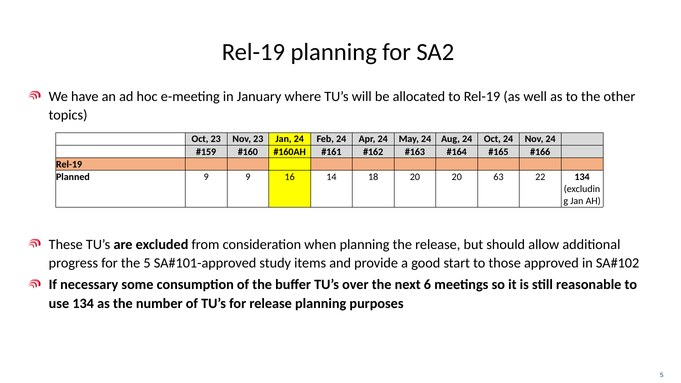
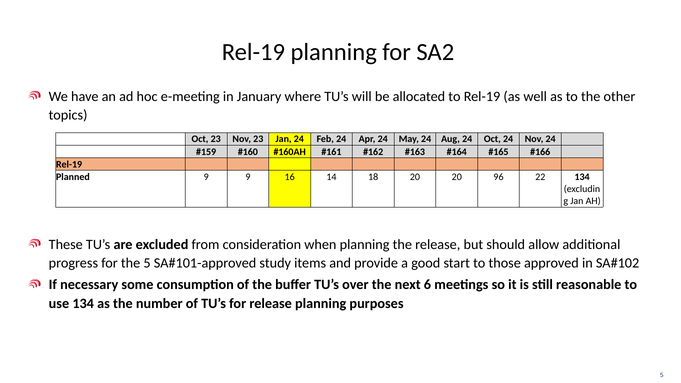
63: 63 -> 96 (499, 177)
